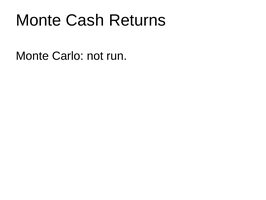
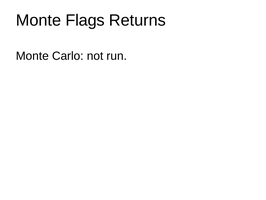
Cash: Cash -> Flags (85, 20)
